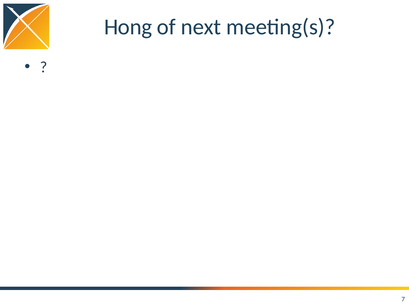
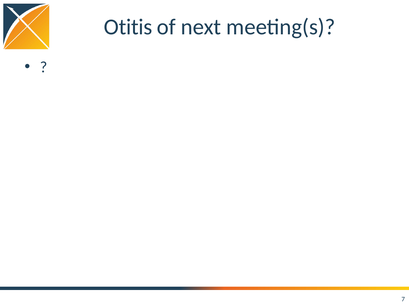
Hong: Hong -> Otitis (128, 27)
